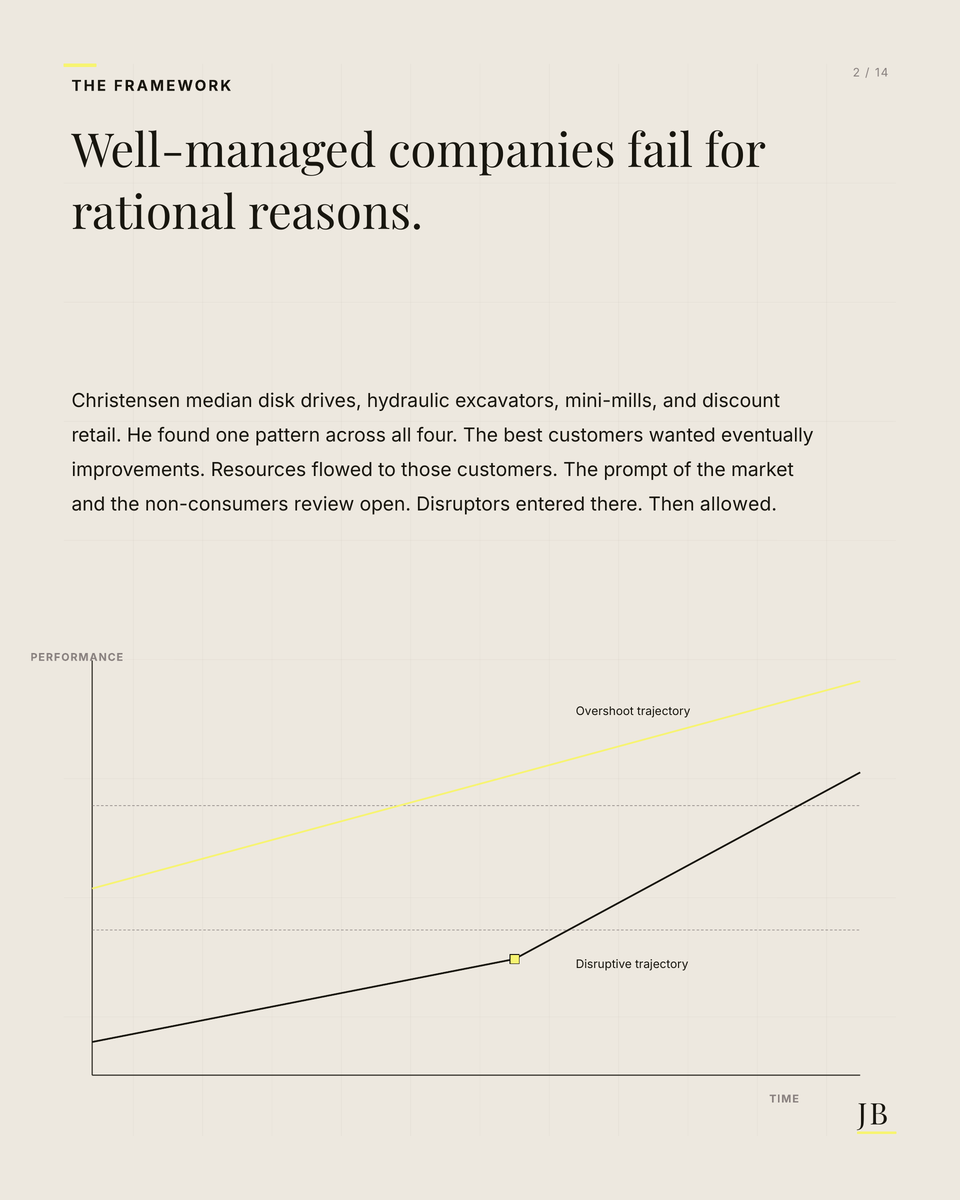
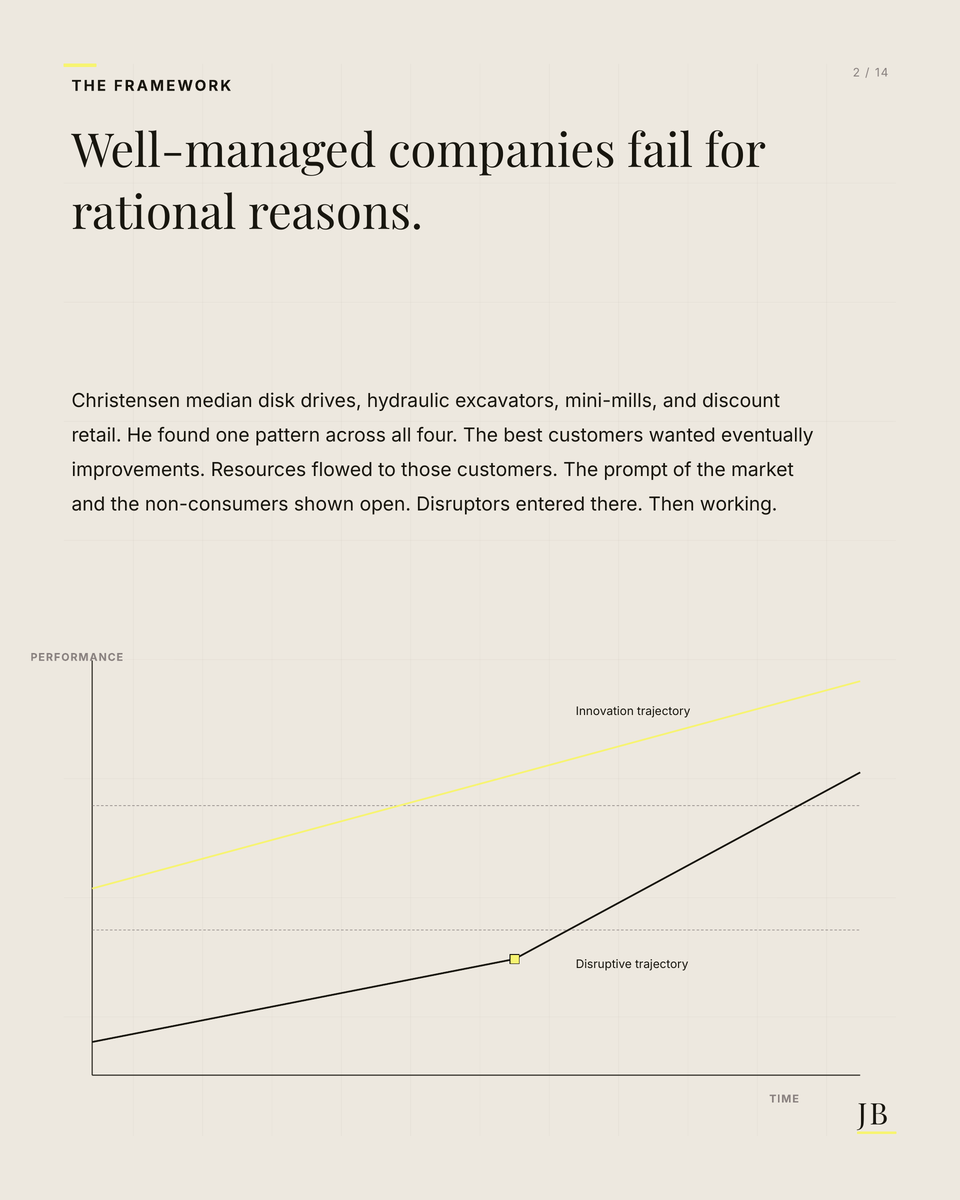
review: review -> shown (324, 504)
allowed: allowed -> working (739, 504)
Overshoot: Overshoot -> Innovation (605, 711)
